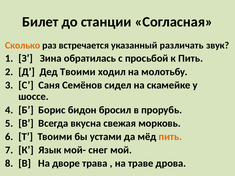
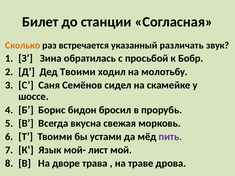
к Пить: Пить -> Бобр (191, 58)
пить colour: orange -> purple (170, 137)
снег: снег -> лист (98, 150)
